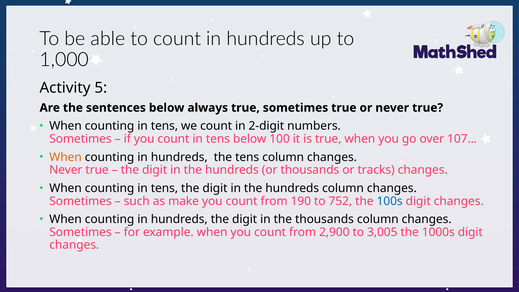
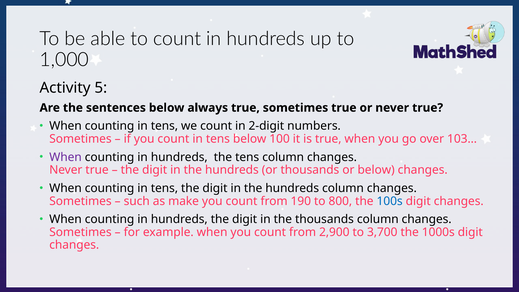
107…: 107… -> 103… (462, 139)
When colour: orange -> purple (66, 157)
or tracks: tracks -> below (376, 170)
752: 752 -> 800 (340, 201)
3,005: 3,005 -> 3,700 (382, 232)
